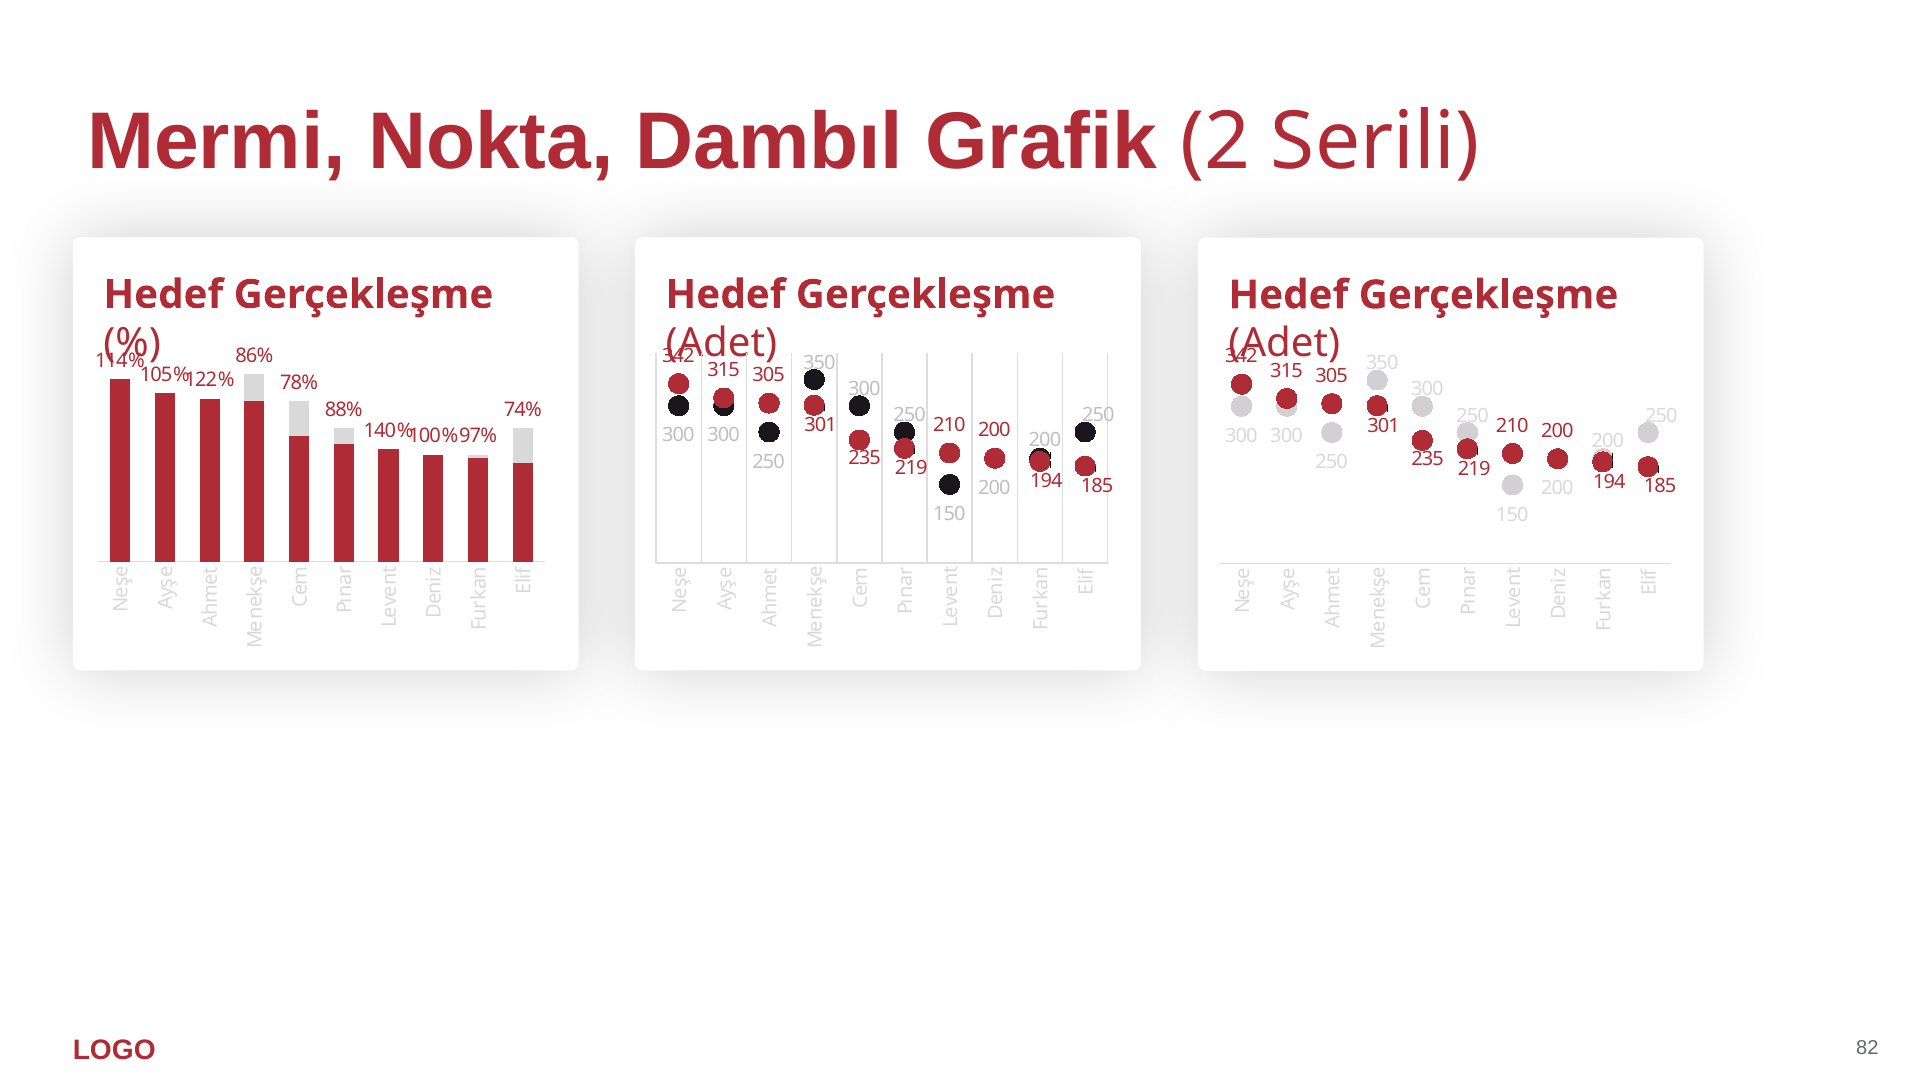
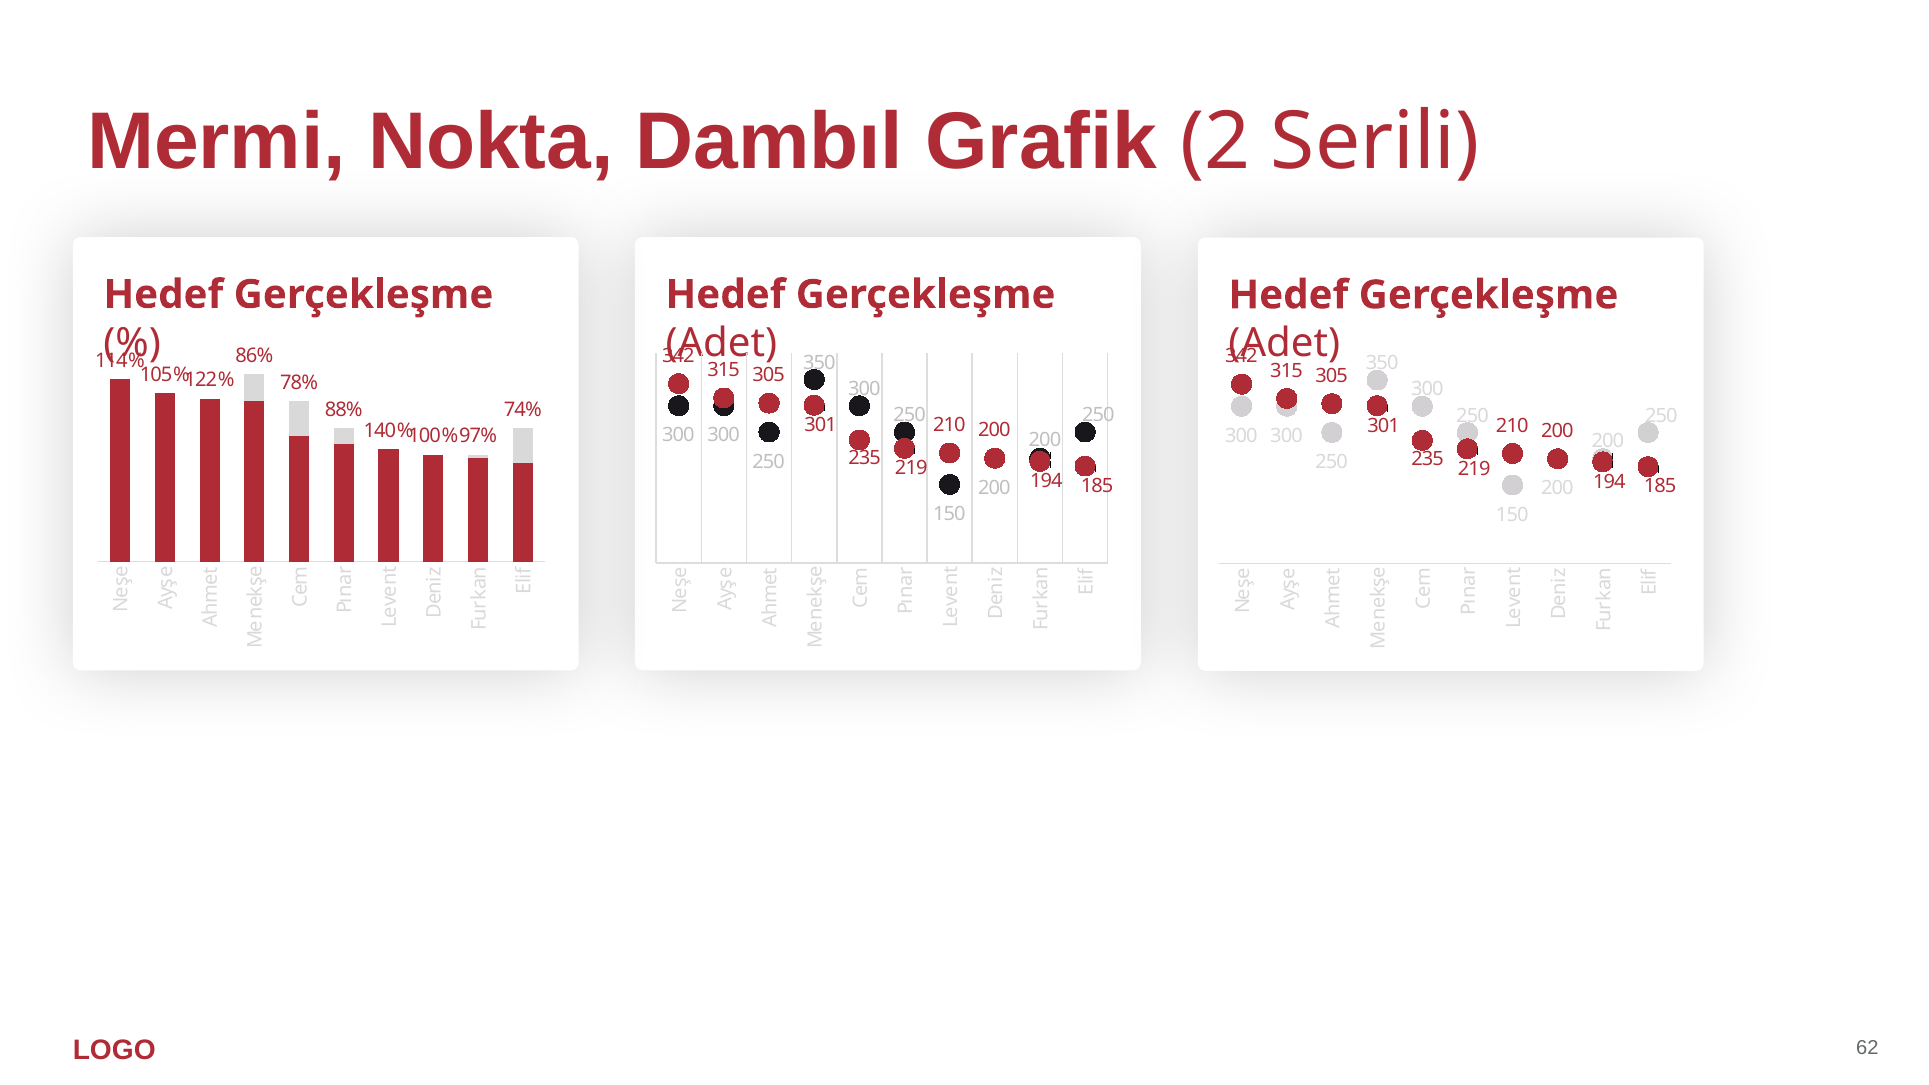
82: 82 -> 62 (1867, 1048)
